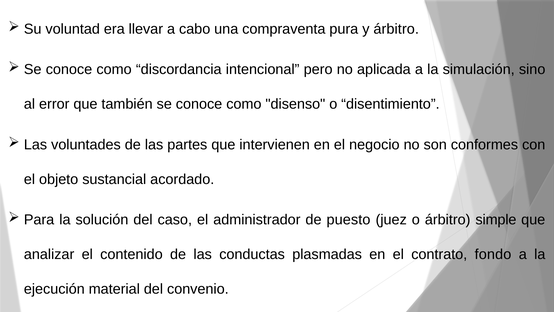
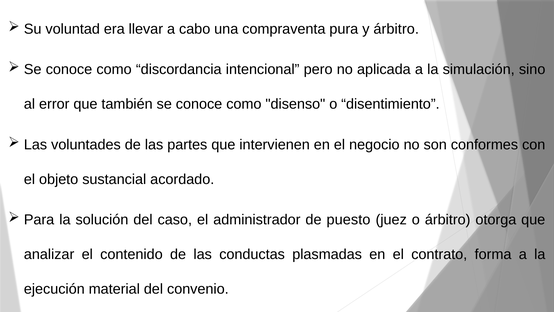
simple: simple -> otorga (496, 219)
fondo: fondo -> forma (493, 254)
